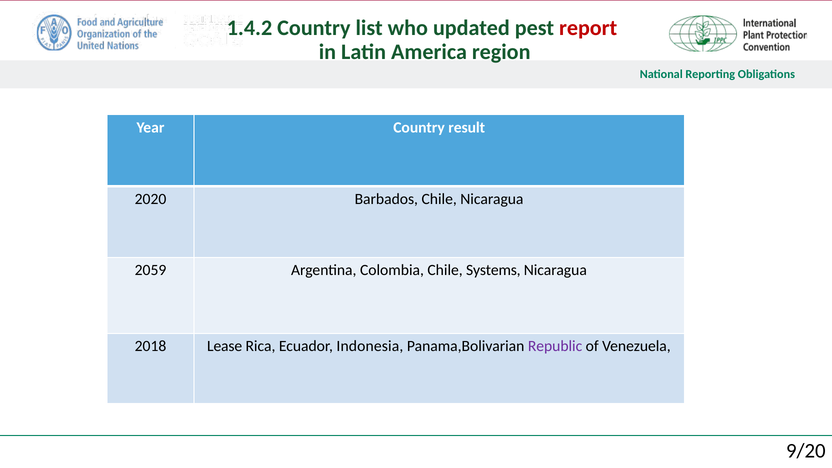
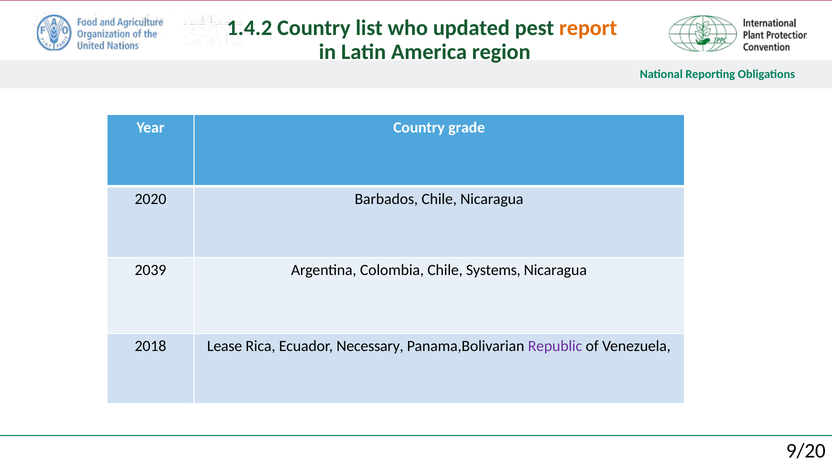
report colour: red -> orange (588, 28)
result: result -> grade (467, 128)
2059: 2059 -> 2039 (151, 270)
Indonesia: Indonesia -> Necessary (370, 346)
